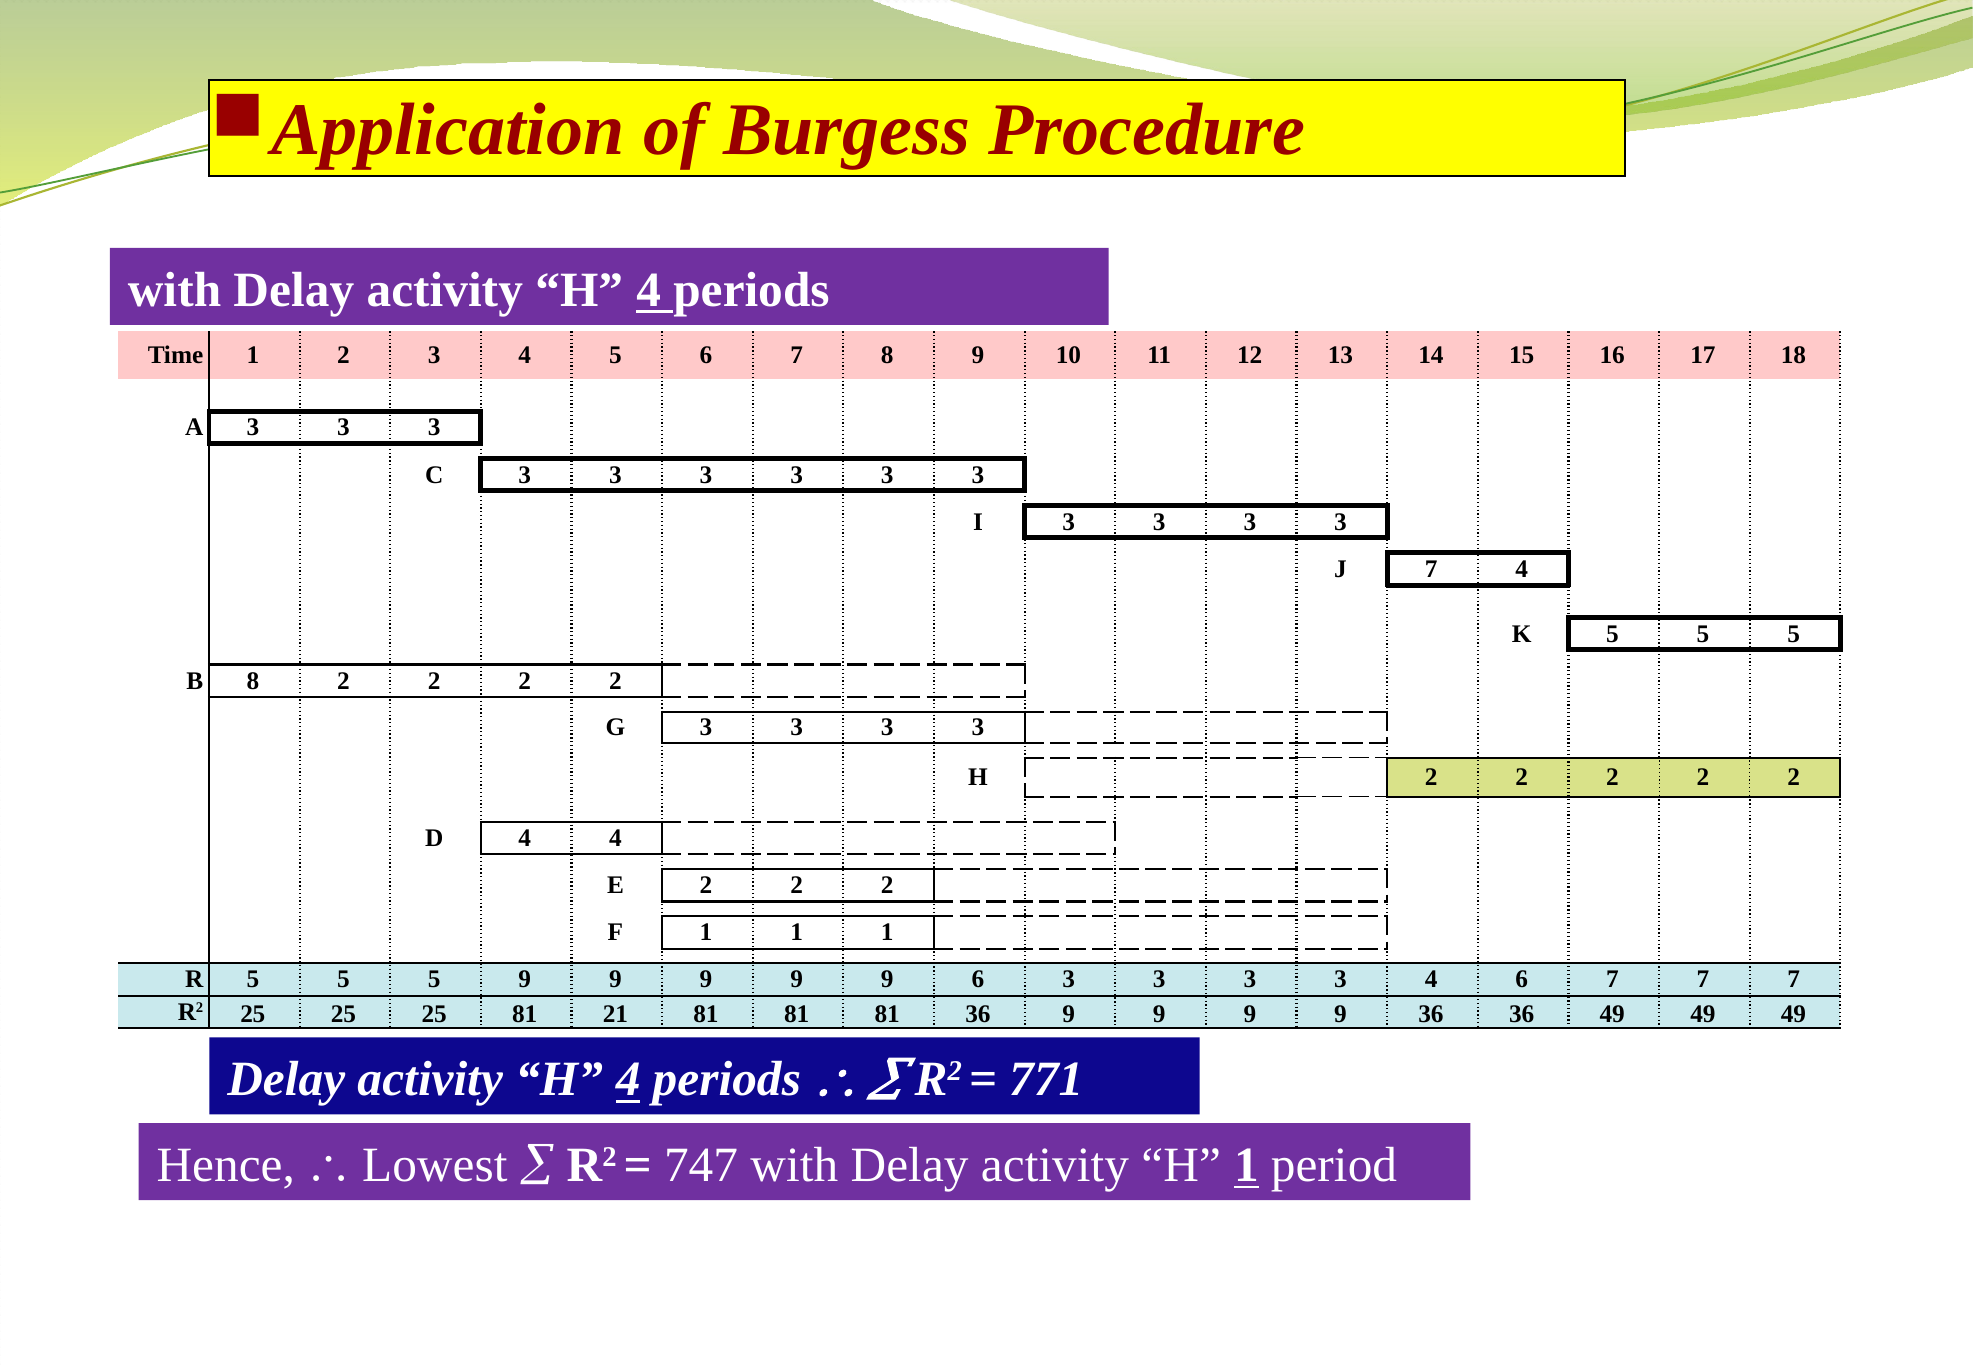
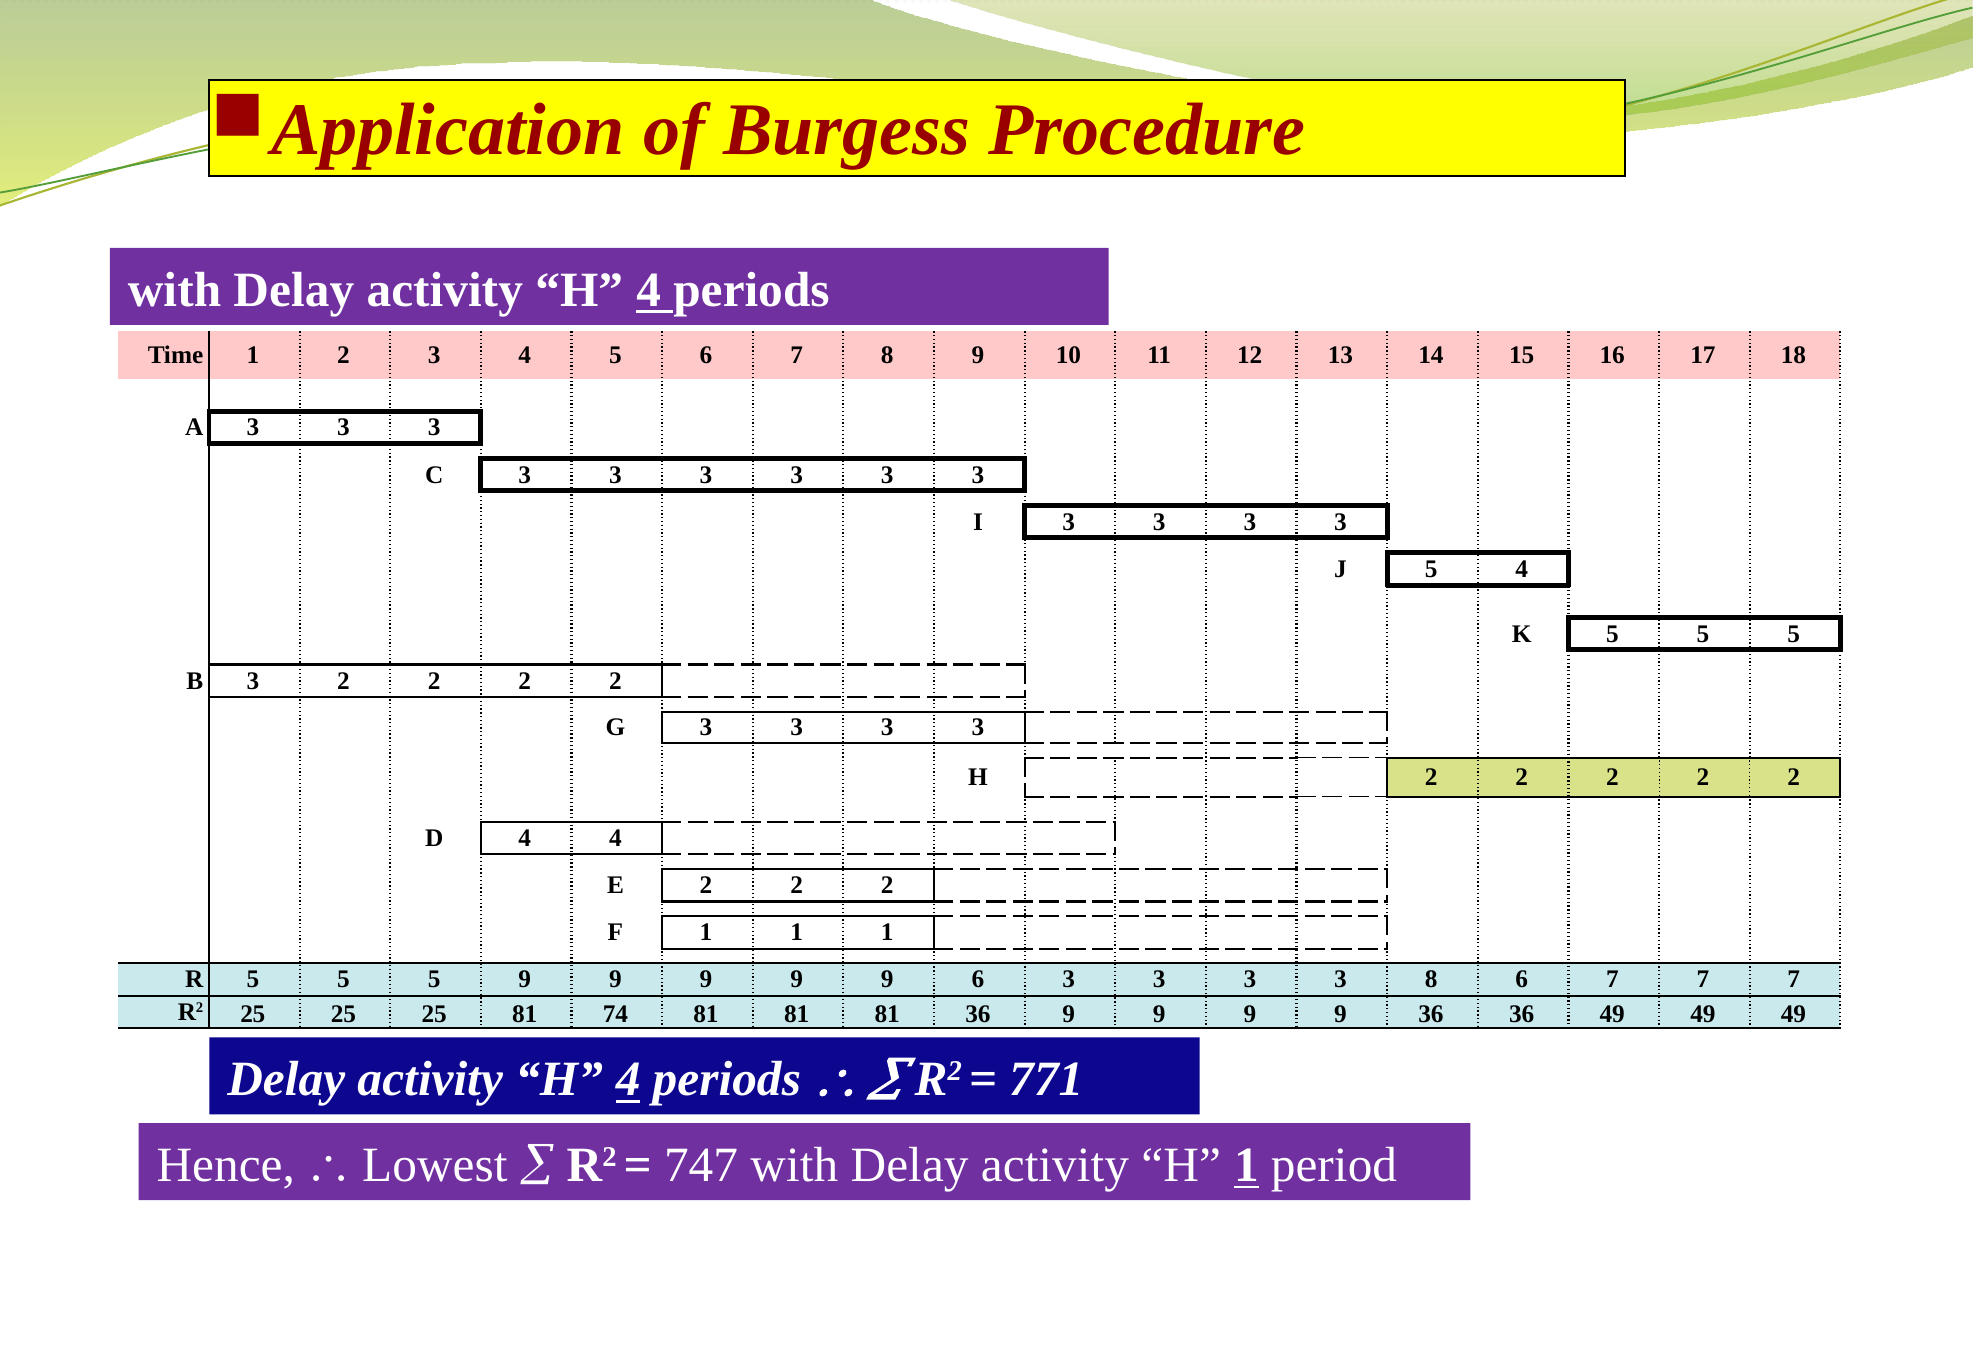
J 7: 7 -> 5 (1431, 569)
B 8: 8 -> 3 (253, 681)
3 3 4: 4 -> 8 (1431, 980)
21: 21 -> 74 (615, 1014)
